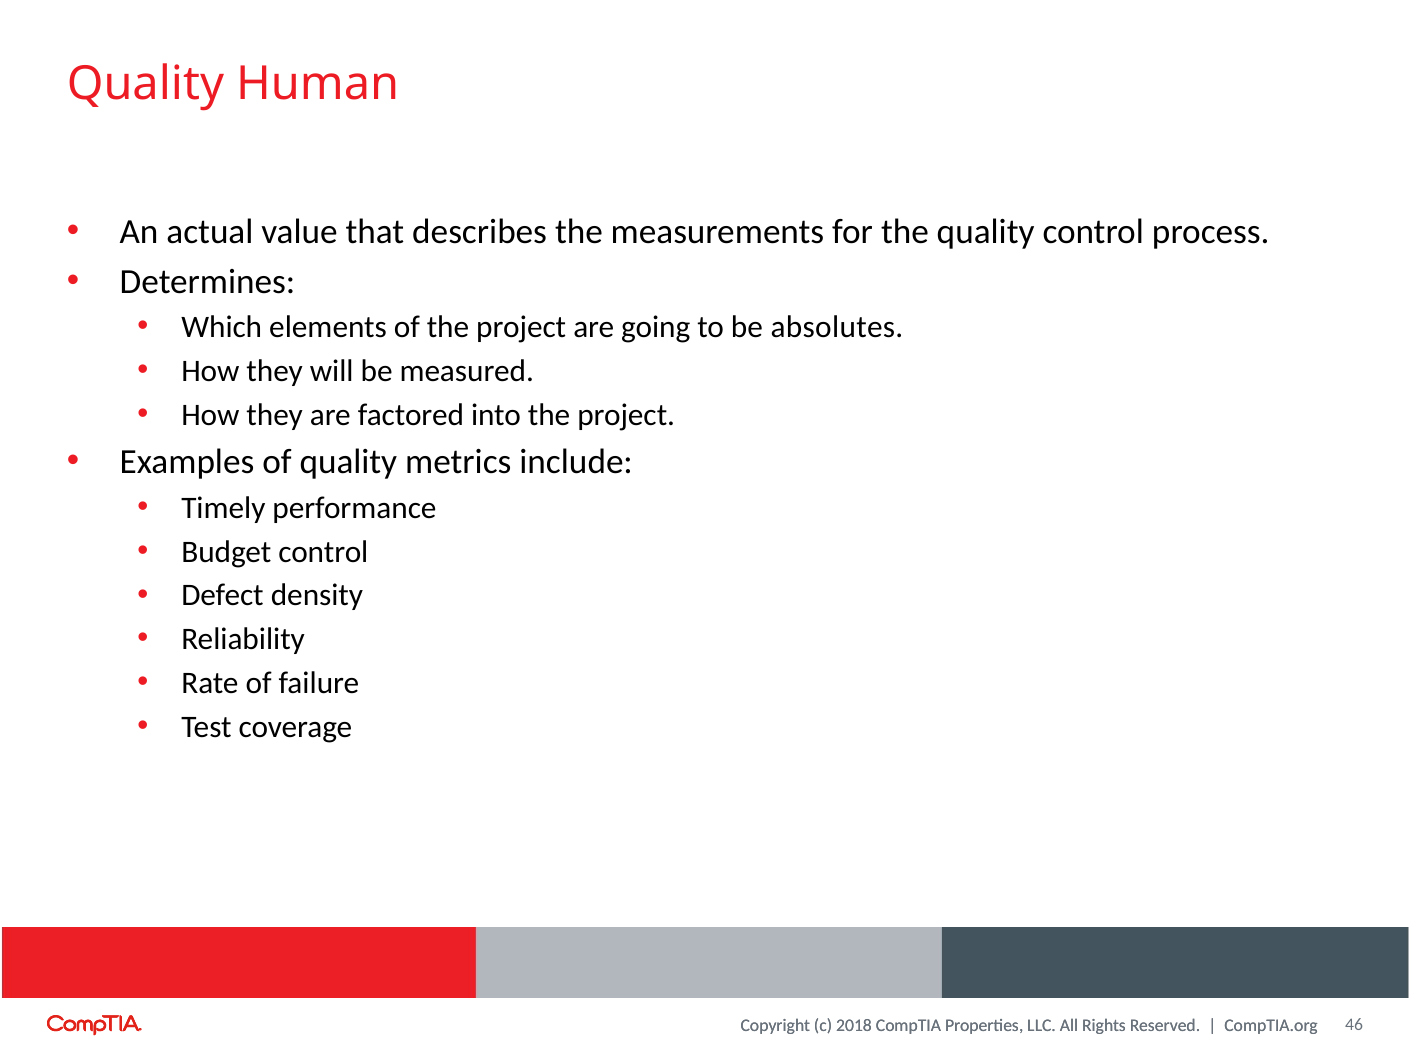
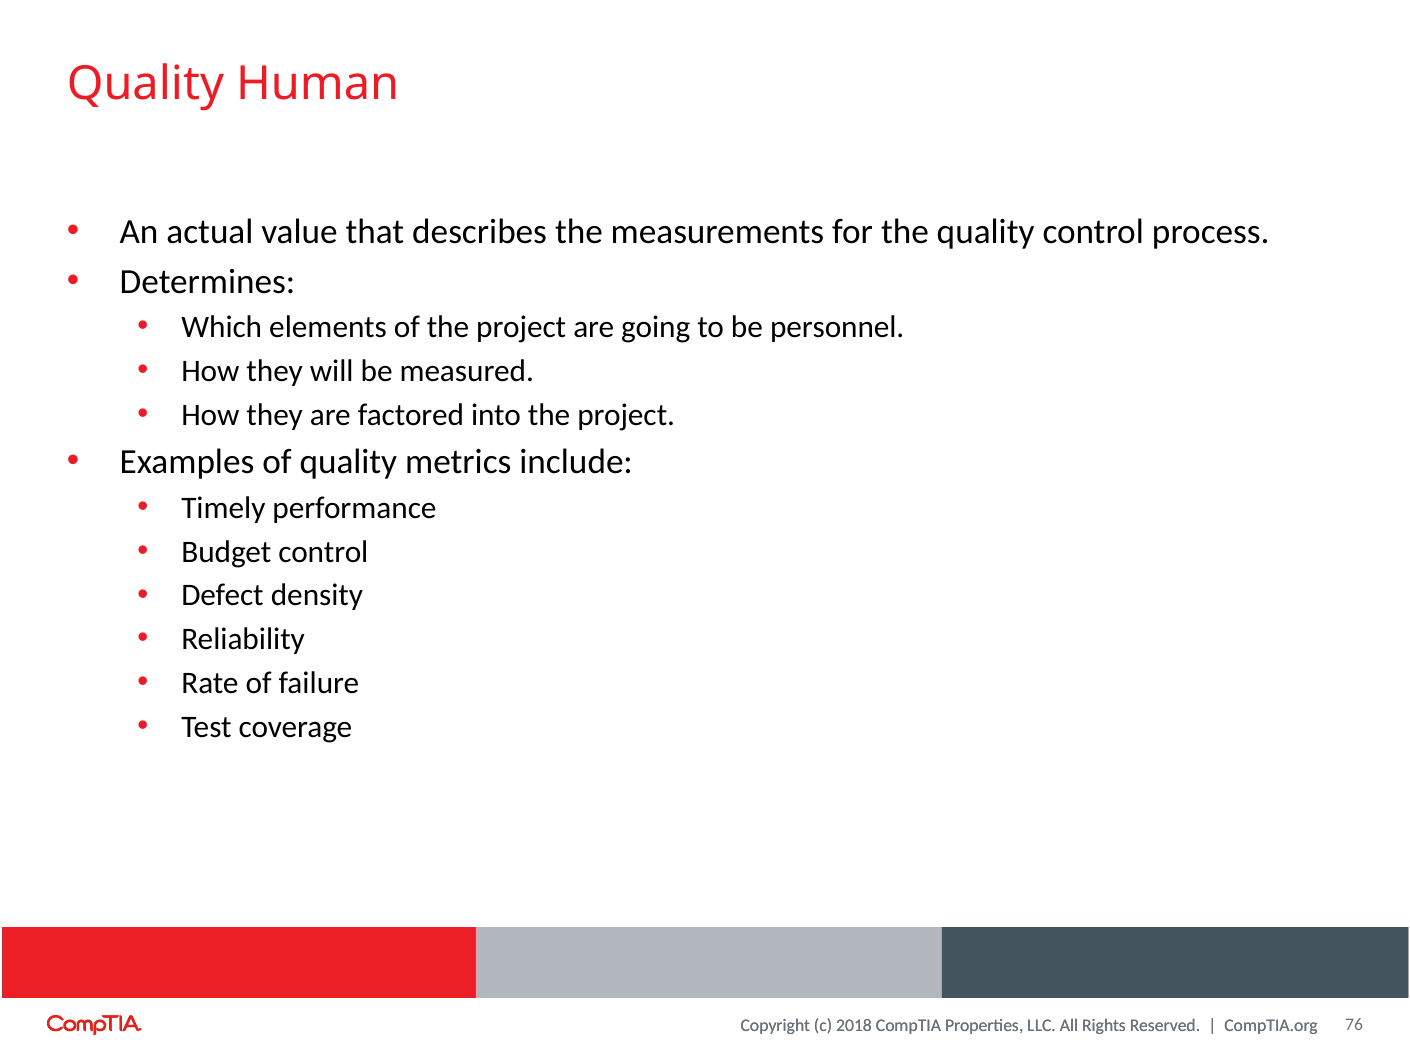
absolutes: absolutes -> personnel (837, 327)
46: 46 -> 76 (1354, 1026)
